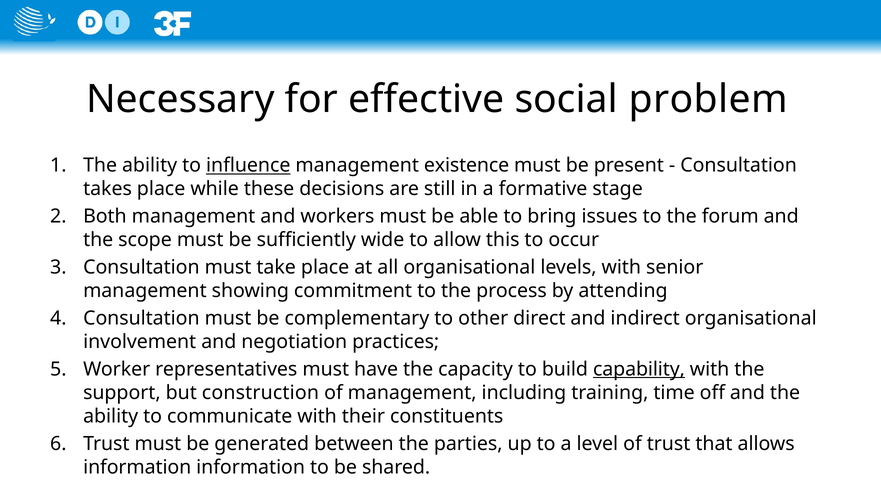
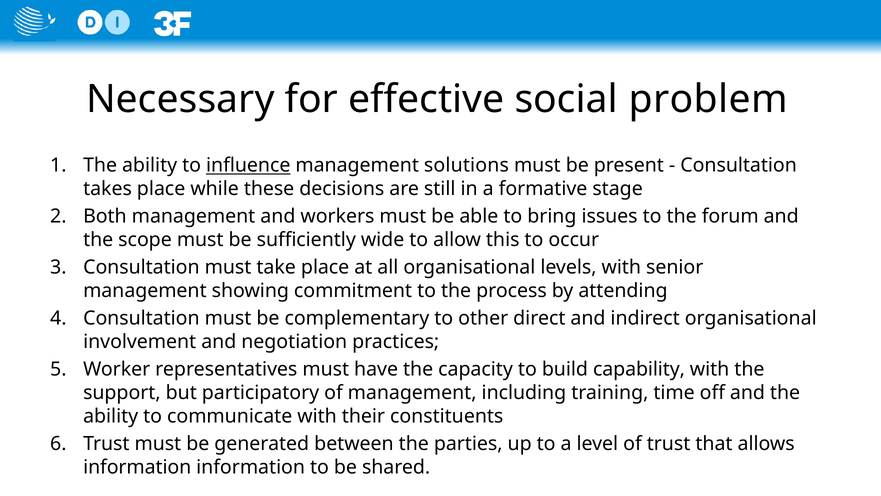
existence: existence -> solutions (466, 165)
capability underline: present -> none (639, 369)
construction: construction -> participatory (261, 392)
